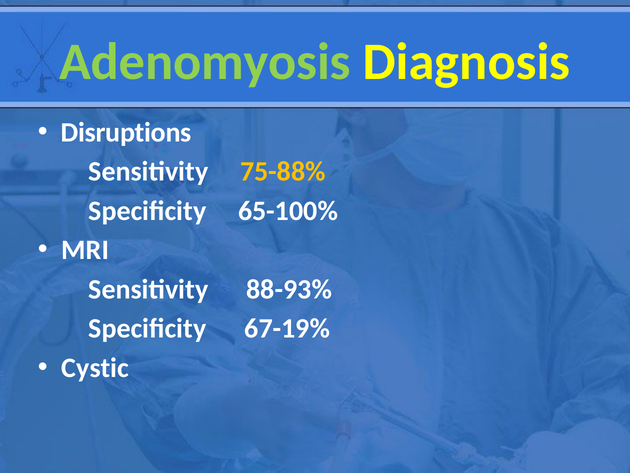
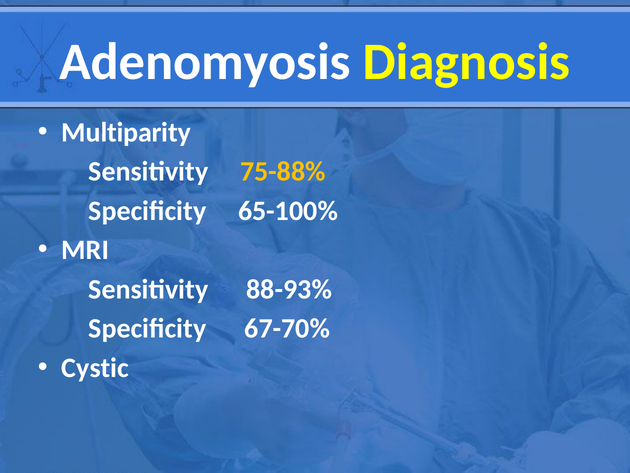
Adenomyosis colour: light green -> white (205, 62)
Disruptions: Disruptions -> Multiparity (126, 132)
67-19%: 67-19% -> 67-70% (287, 328)
